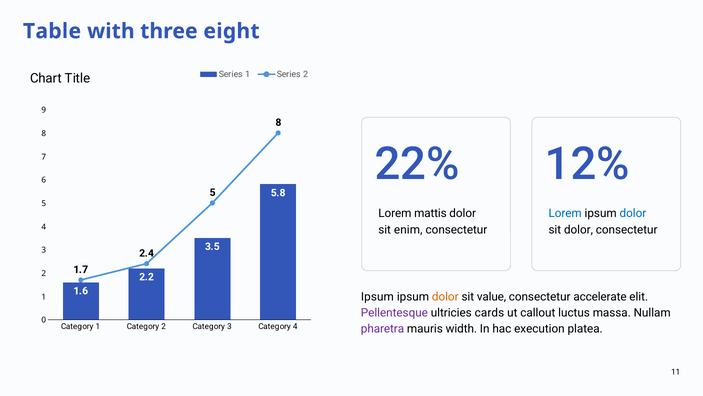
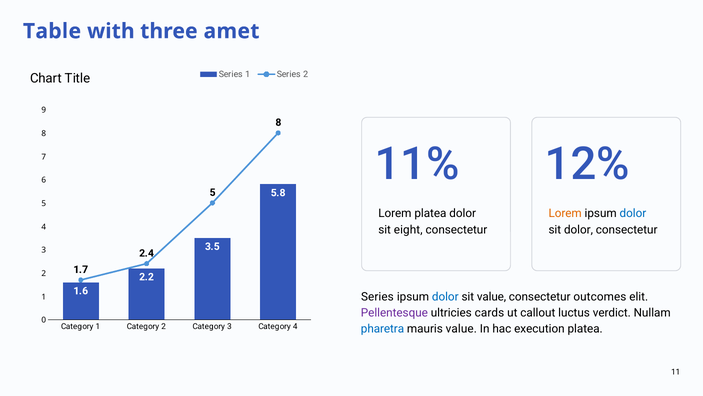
eight: eight -> amet (232, 31)
22%: 22% -> 11% (417, 164)
Lorem mattis: mattis -> platea (430, 213)
Lorem colour: blue -> orange (565, 213)
enim: enim -> eight (408, 229)
Ipsum: Ipsum -> Series (377, 296)
dolor colour: orange -> blue (445, 296)
accelerate: accelerate -> outcomes (600, 296)
massa: massa -> verdict (612, 312)
pharetra colour: purple -> blue (383, 328)
mauris width: width -> value (461, 328)
